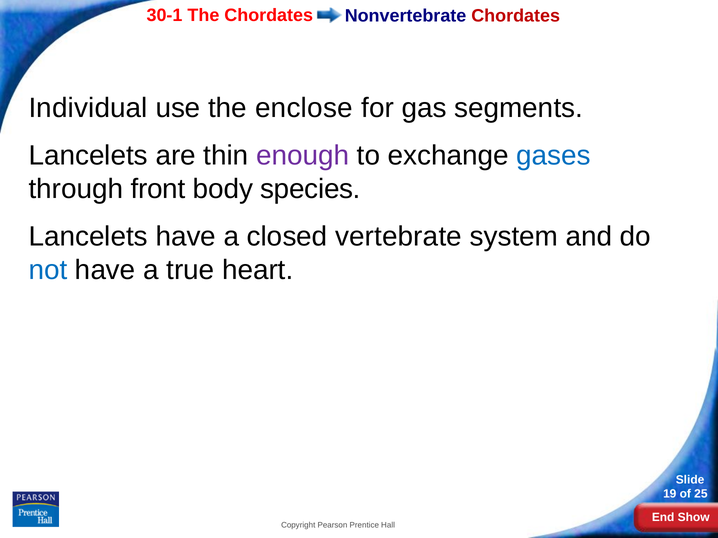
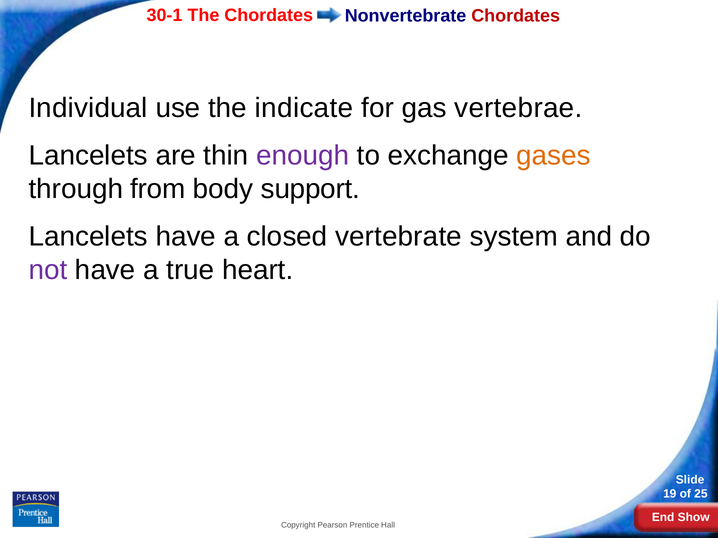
enclose: enclose -> indicate (304, 108)
segments: segments -> vertebrae (518, 108)
gases colour: blue -> orange (554, 156)
front: front -> from (158, 189)
species: species -> support (310, 189)
not colour: blue -> purple (48, 270)
